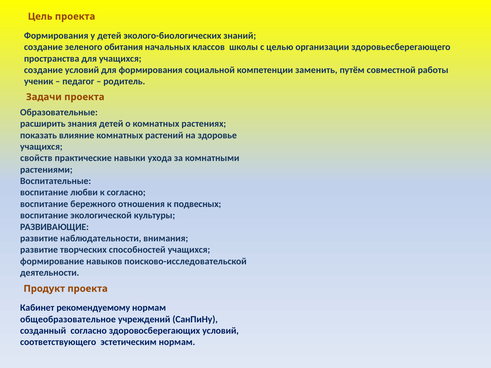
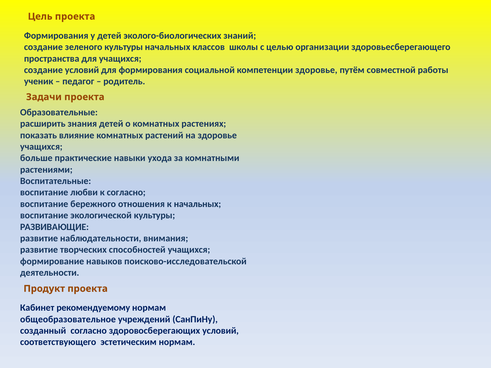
зеленого обитания: обитания -> культуры (124, 47)
компетенции заменить: заменить -> здоровье (316, 70)
свойств: свойств -> больше (36, 158)
к подвесных: подвесных -> начальных (197, 204)
